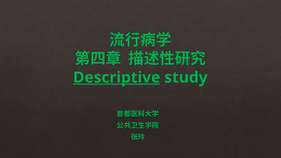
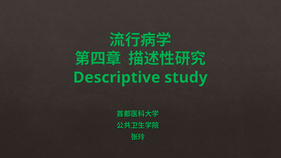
Descriptive underline: present -> none (117, 78)
